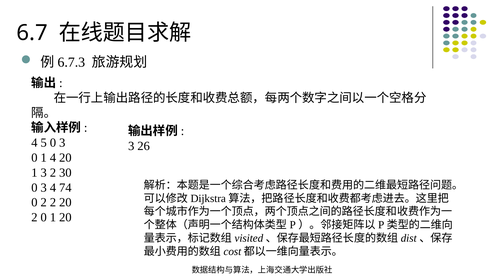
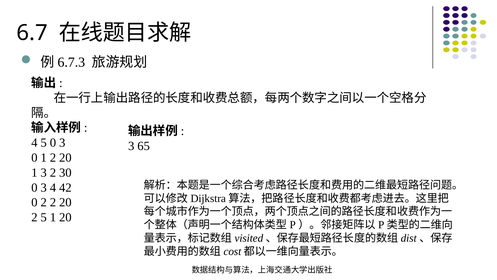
26: 26 -> 65 (144, 146)
1 4: 4 -> 2 (53, 157)
74: 74 -> 42 (65, 187)
2 0: 0 -> 5 (44, 217)
